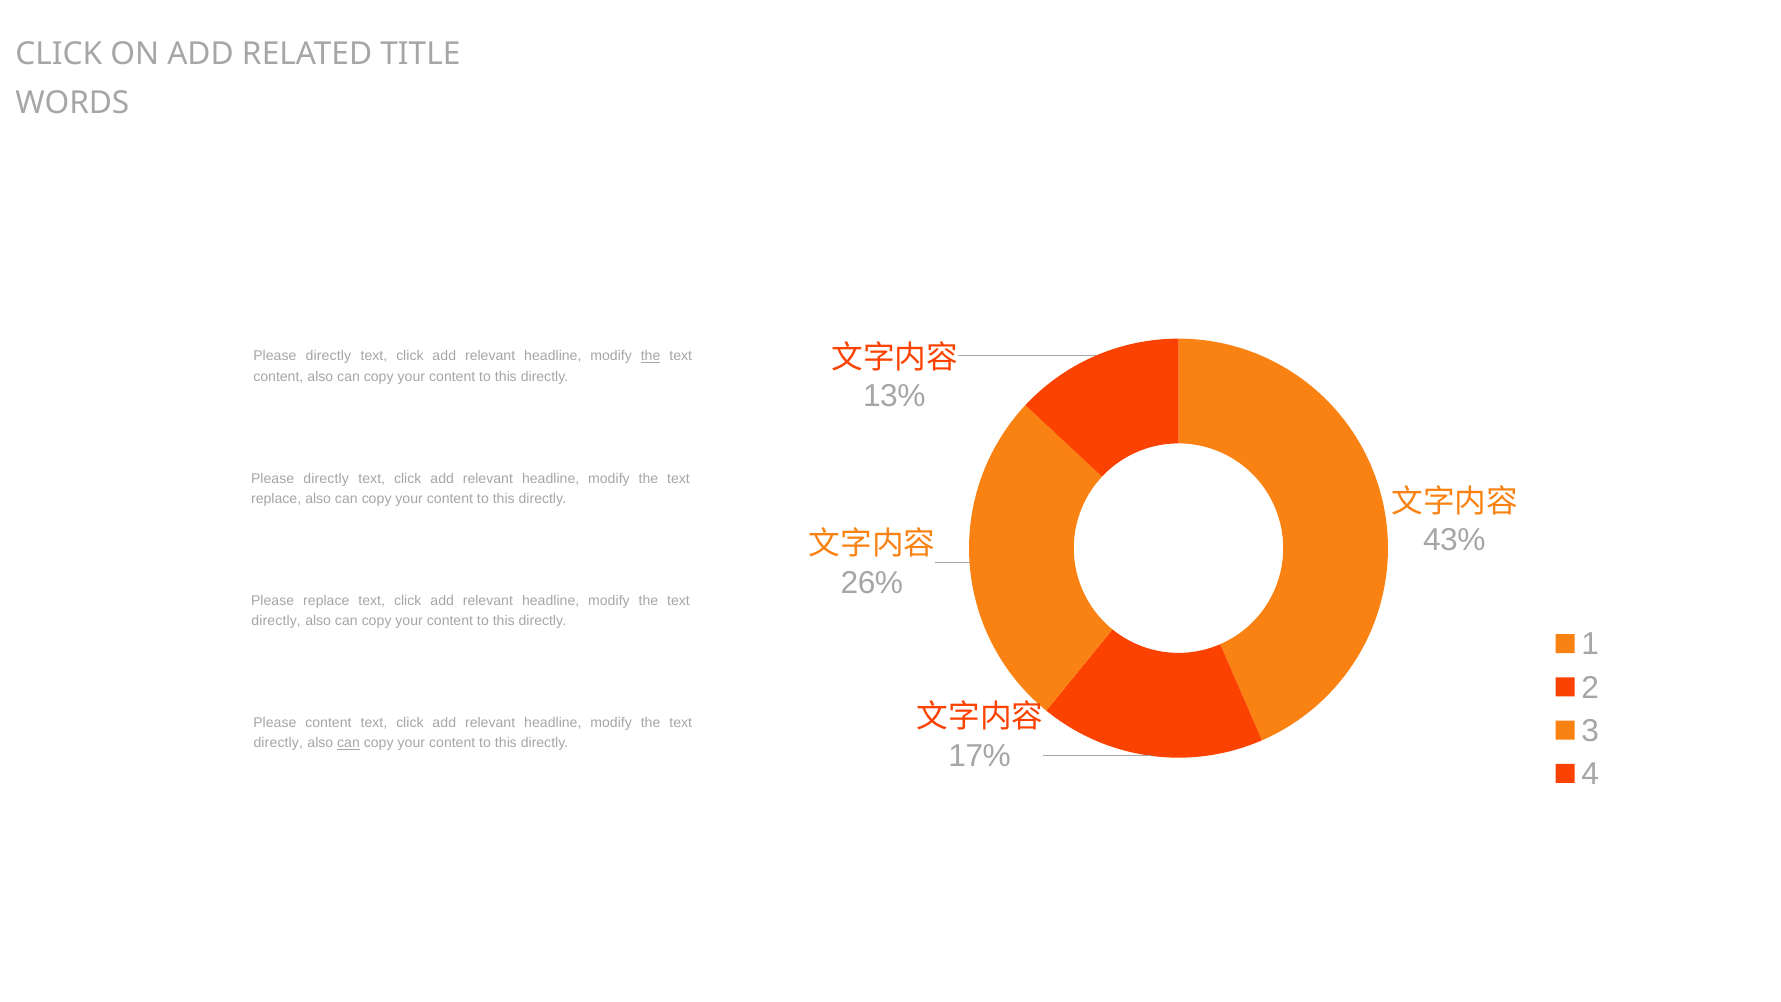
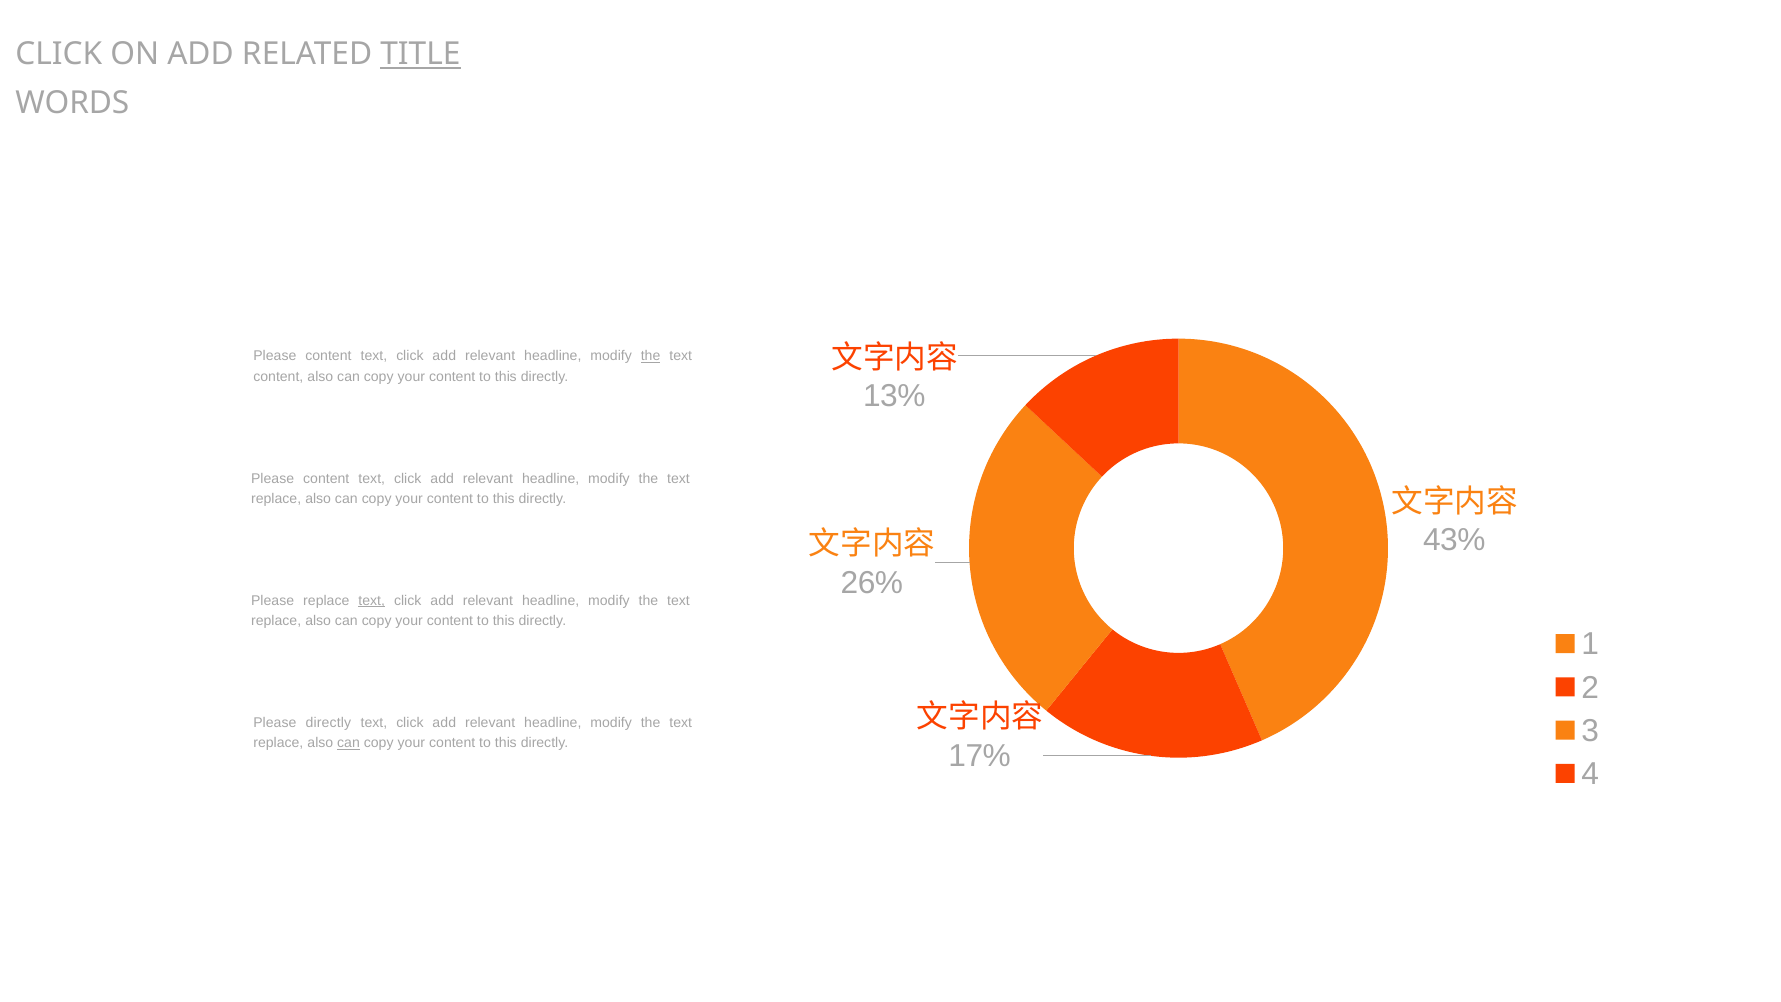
TITLE underline: none -> present (420, 54)
directly: directly -> content (328, 356)
directly: directly -> content (326, 478)
text underline: none -> present (372, 601)
directly: directly -> replace (276, 621)
Please content: content -> directly (328, 723)
directly: directly -> replace (278, 743)
